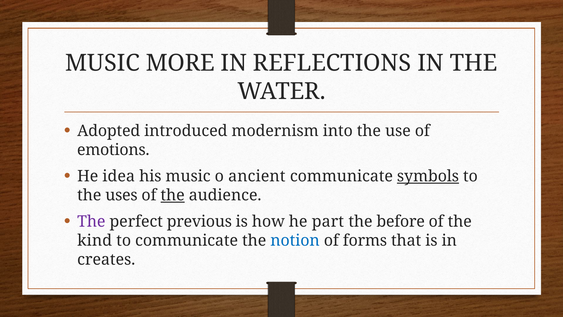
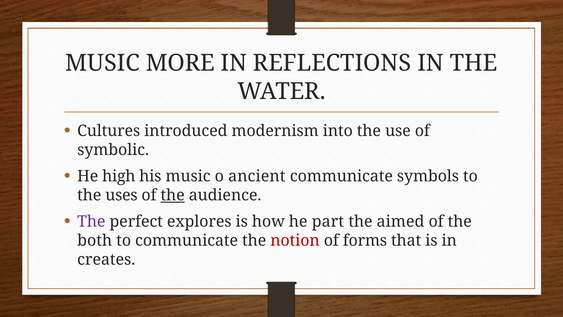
Adopted: Adopted -> Cultures (109, 131)
emotions: emotions -> symbolic (113, 150)
idea: idea -> high (119, 176)
symbols underline: present -> none (428, 176)
previous: previous -> explores (199, 221)
before: before -> aimed (401, 221)
kind: kind -> both (95, 240)
notion colour: blue -> red (295, 240)
